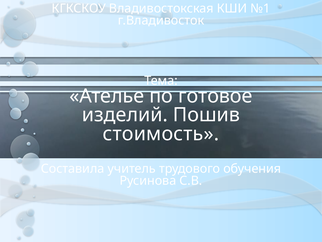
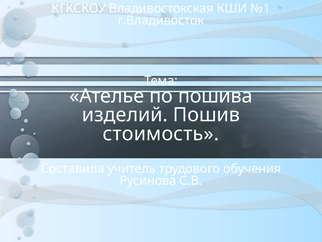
готовое: готовое -> пошива (215, 96)
